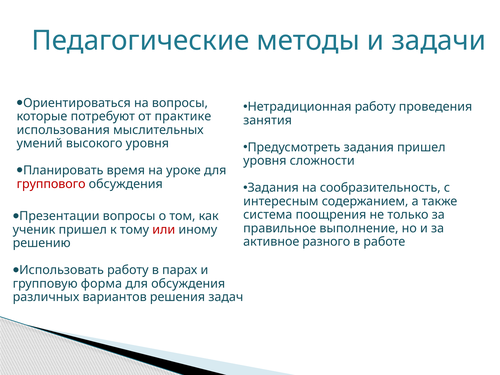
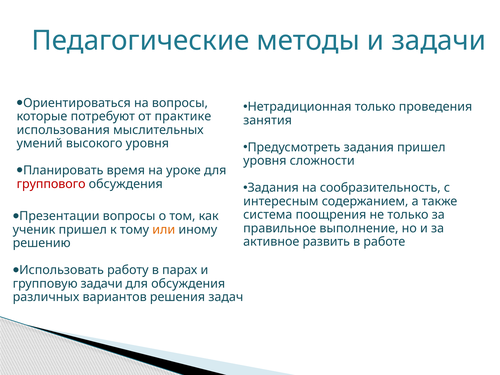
Нетрадиционная работу: работу -> только (375, 107)
или colour: red -> orange (164, 230)
разного: разного -> развить (326, 242)
групповую форма: форма -> задачи (102, 284)
